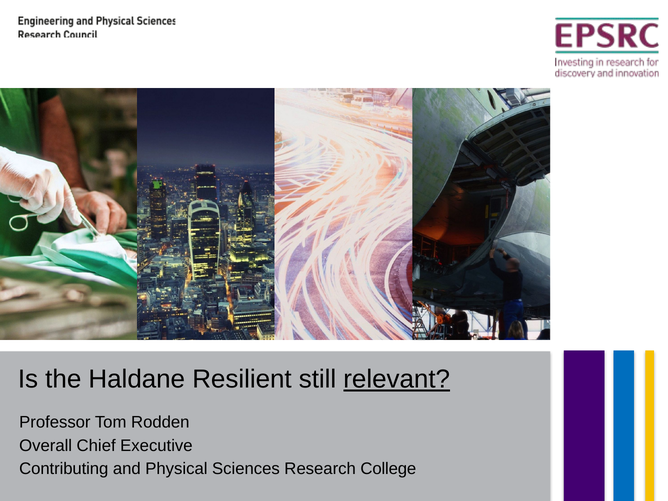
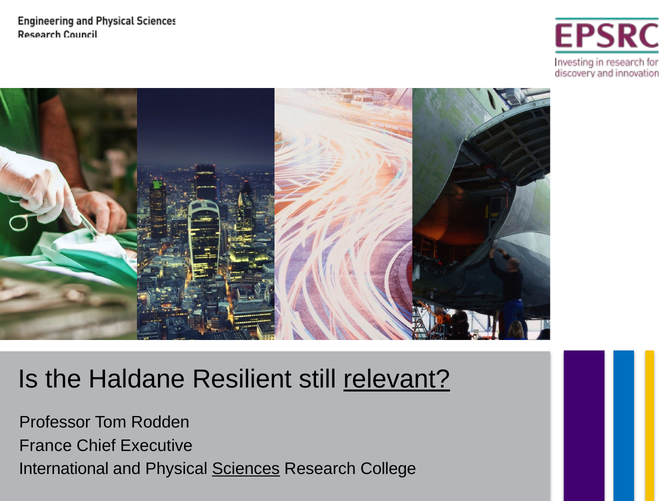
Overall: Overall -> France (46, 446)
Contributing: Contributing -> International (64, 469)
Sciences underline: none -> present (246, 469)
